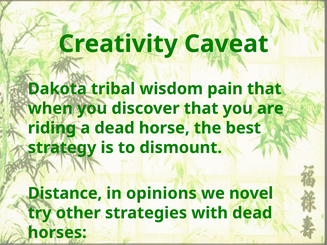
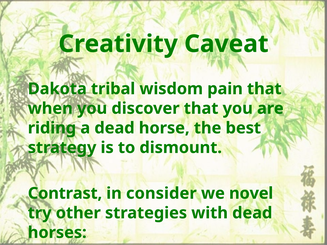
Distance: Distance -> Contrast (65, 194)
opinions: opinions -> consider (161, 194)
